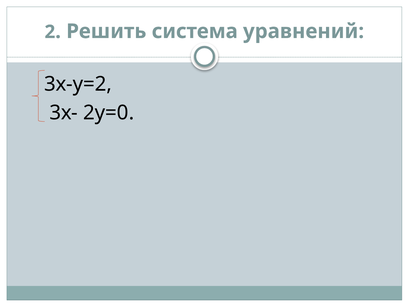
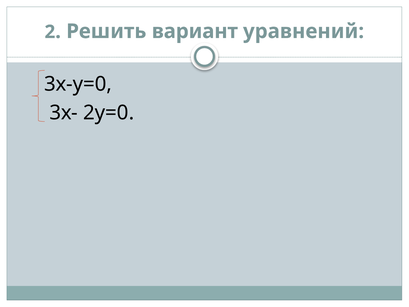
система: система -> вариант (195, 31)
3х-у=2: 3х-у=2 -> 3х-у=0 (78, 84)
